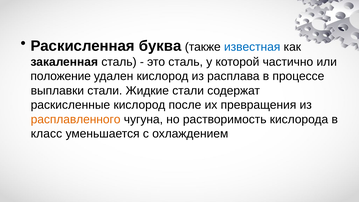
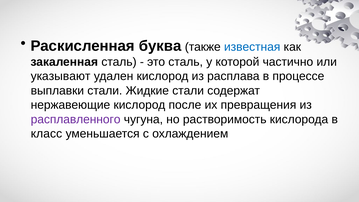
положение: положение -> указывают (61, 76)
раскисленные: раскисленные -> нержавеющие (70, 105)
расплавленного colour: orange -> purple (76, 119)
